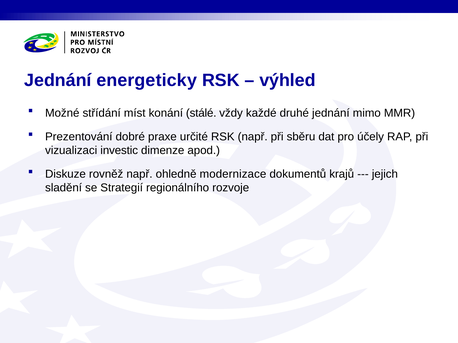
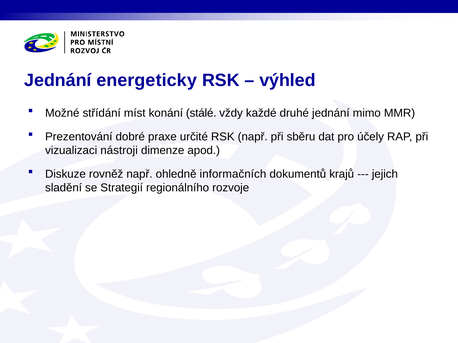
investic: investic -> nástroji (119, 151)
modernizace: modernizace -> informačních (233, 174)
